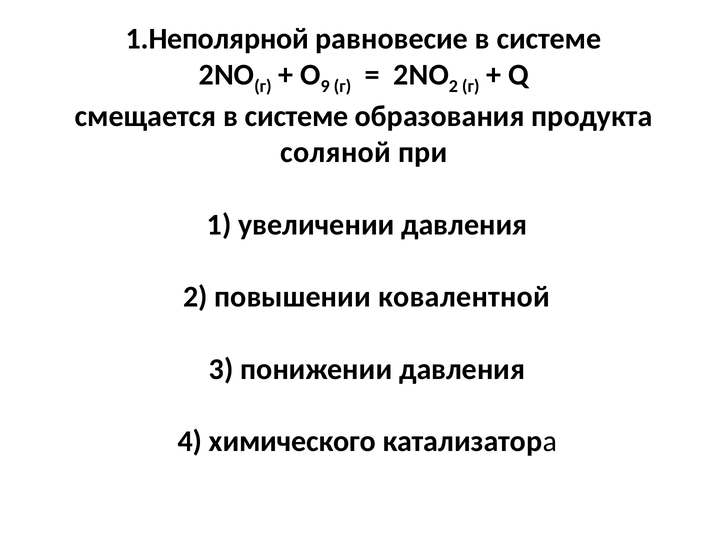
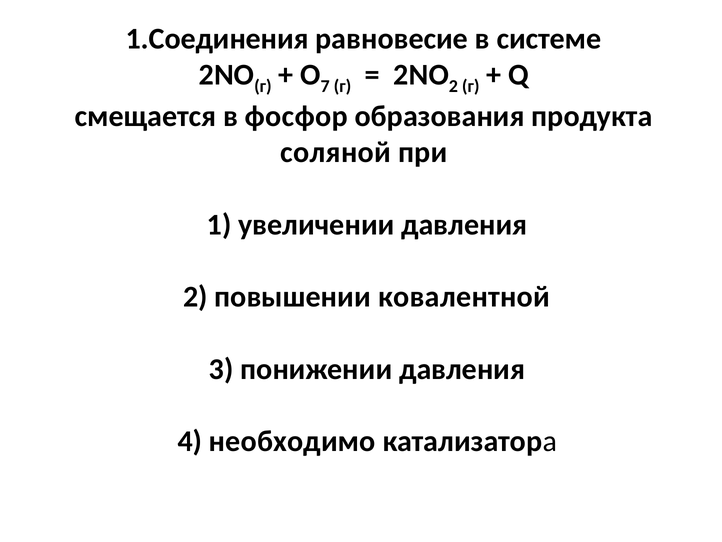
1.Неполярной: 1.Неполярной -> 1.Соединения (217, 39)
9: 9 -> 7 (325, 86)
смещается в системе: системе -> фосфор (296, 116)
химического: химического -> необходимо (292, 441)
